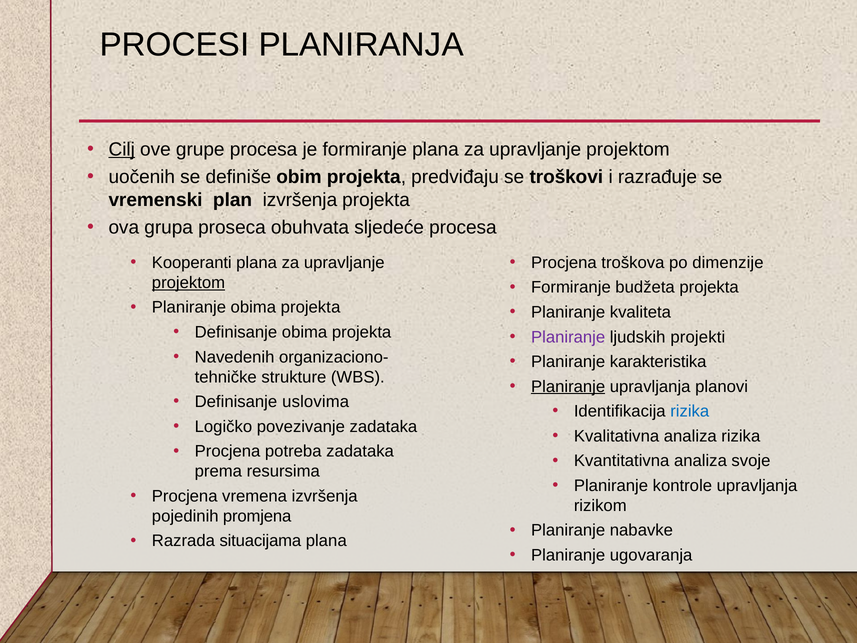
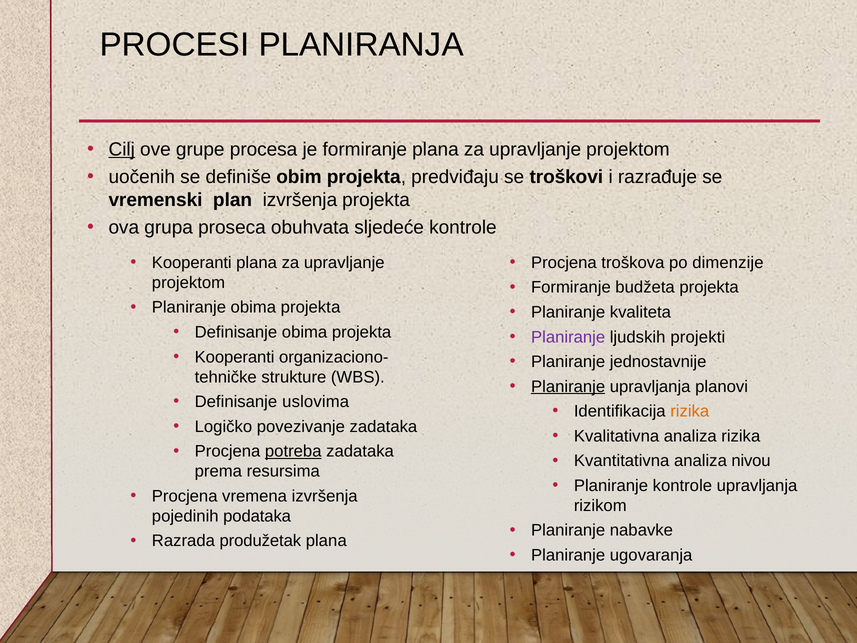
sljedeće procesa: procesa -> kontrole (463, 227)
projektom underline: present -> none (188, 283)
Navedenih: Navedenih -> Kooperanti (235, 357)
karakteristika: karakteristika -> jednostavnije (658, 362)
rizika colour: blue -> orange (690, 411)
potreba underline: none -> present (293, 451)
svoje: svoje -> nivou (751, 461)
promjena: promjena -> podataka (257, 516)
situacijama: situacijama -> produžetak (260, 541)
